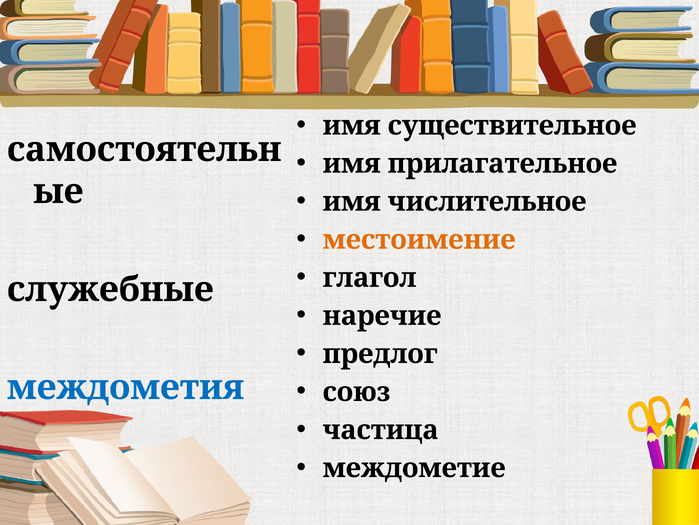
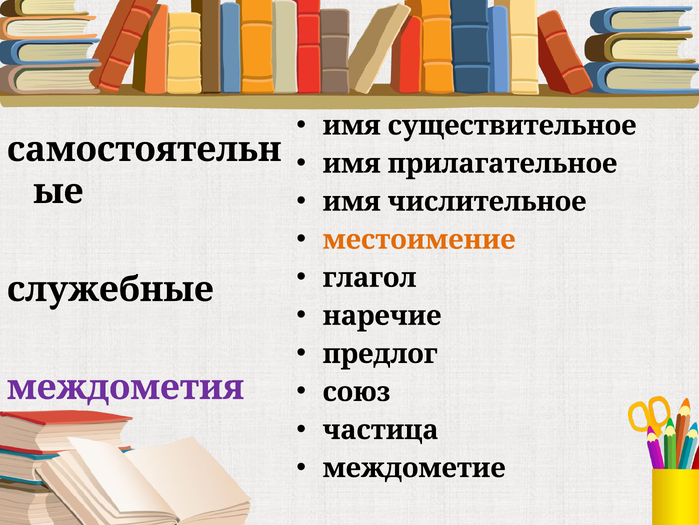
междометия colour: blue -> purple (126, 387)
